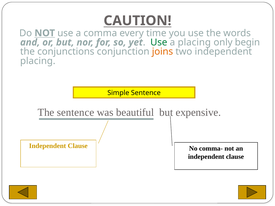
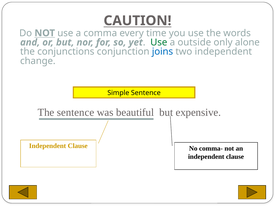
a placing: placing -> outside (194, 42)
begin: begin -> alone (247, 42)
joins colour: orange -> blue (162, 52)
placing: placing -> change (38, 61)
